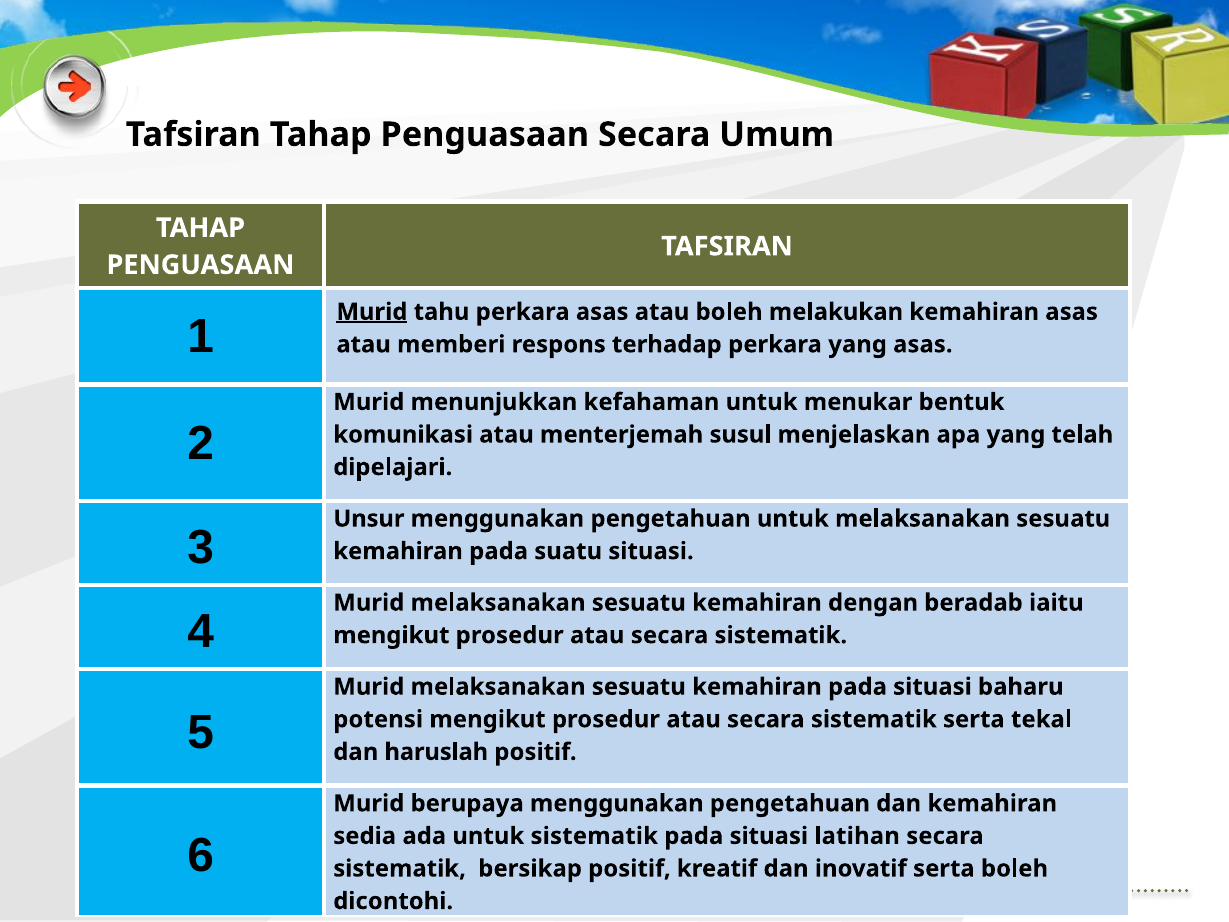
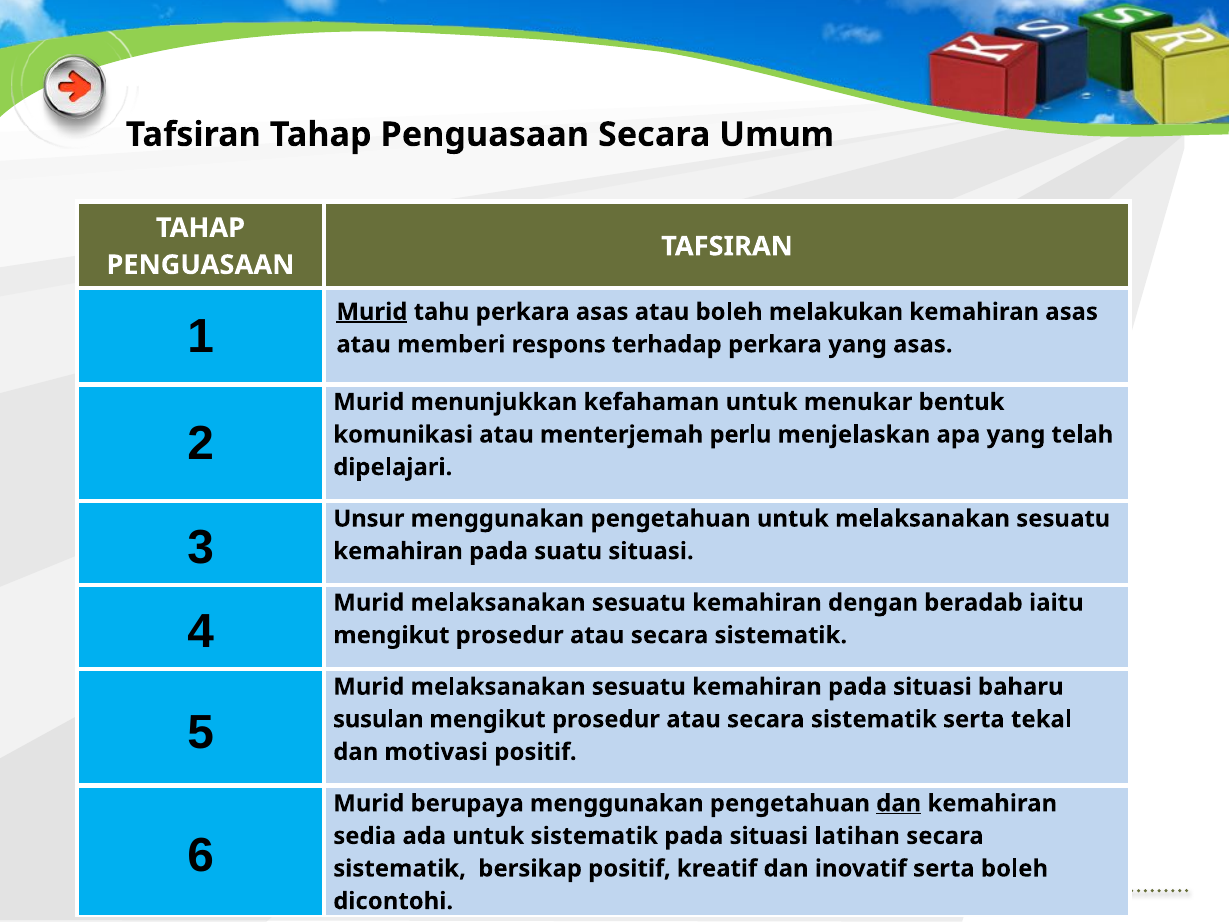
susul: susul -> perlu (740, 435)
potensi: potensi -> susulan (378, 719)
haruslah: haruslah -> motivasi (436, 752)
dan underline: none -> present (899, 803)
